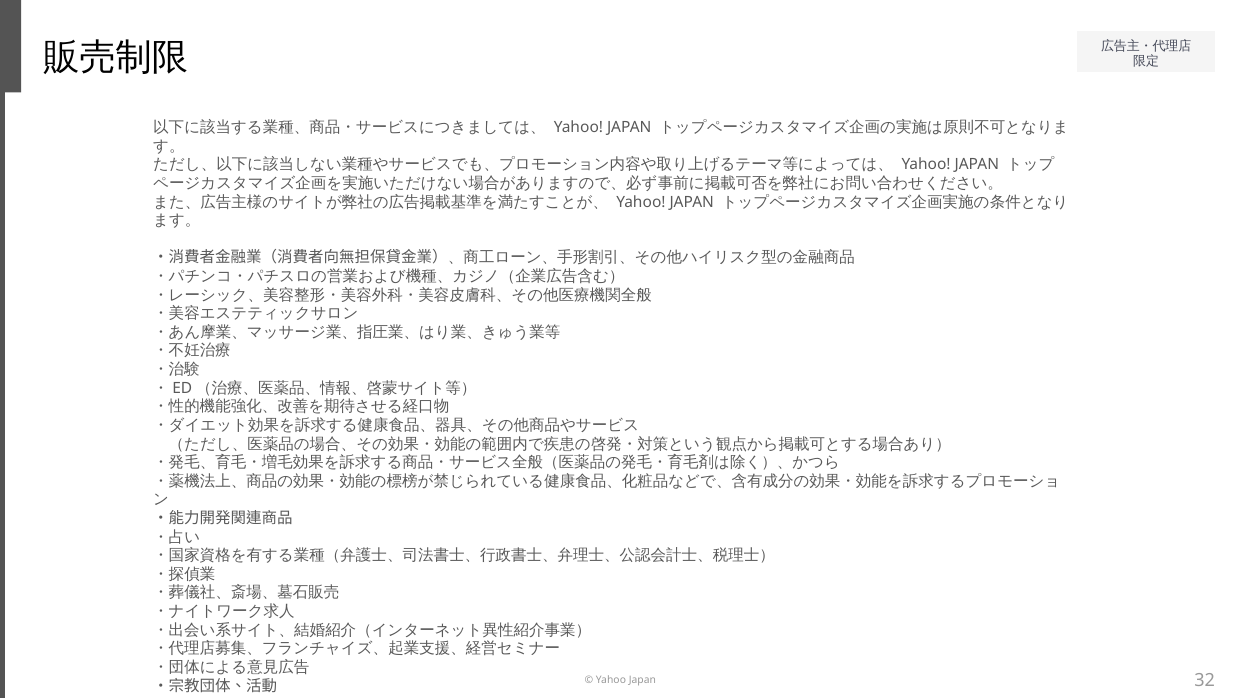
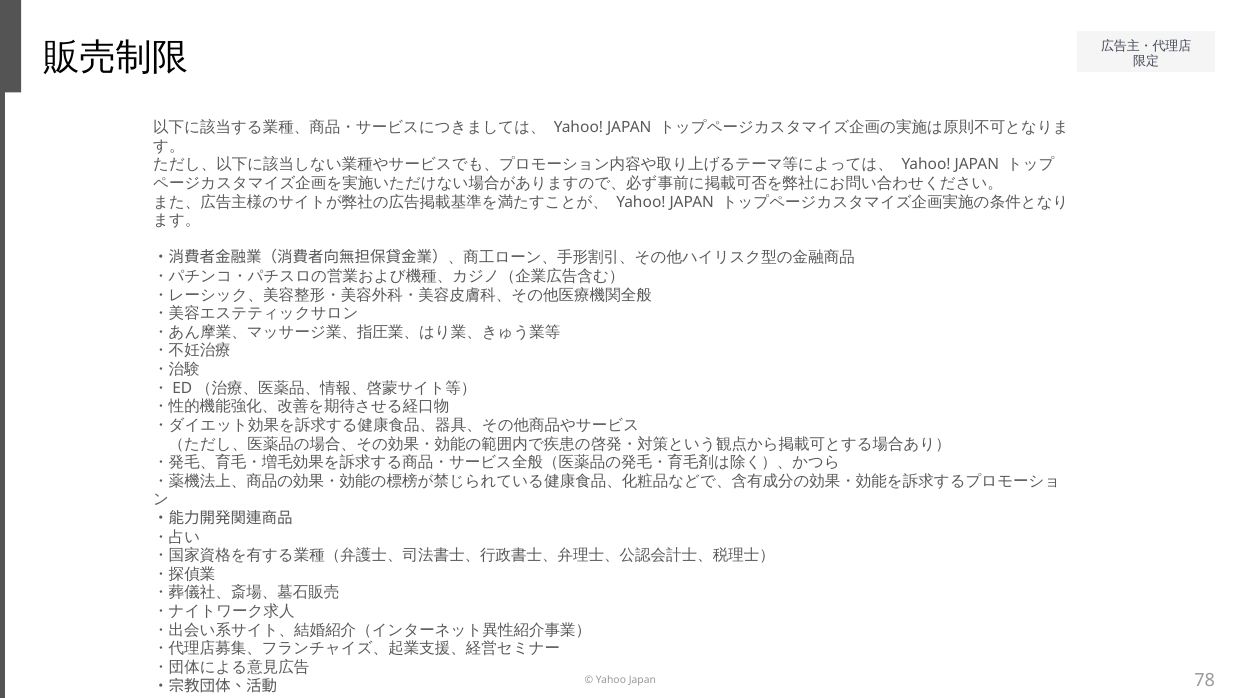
32: 32 -> 78 (1205, 681)
